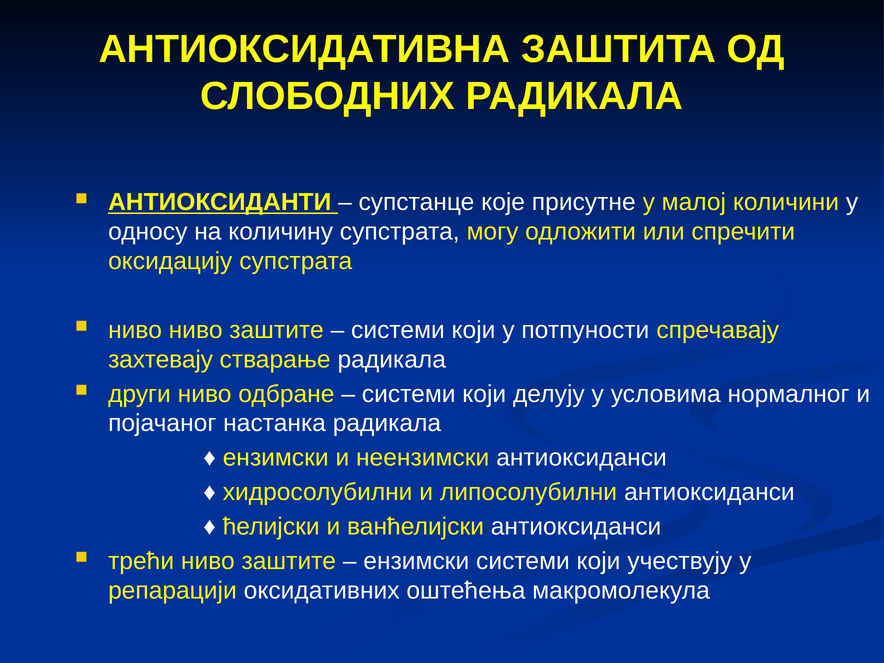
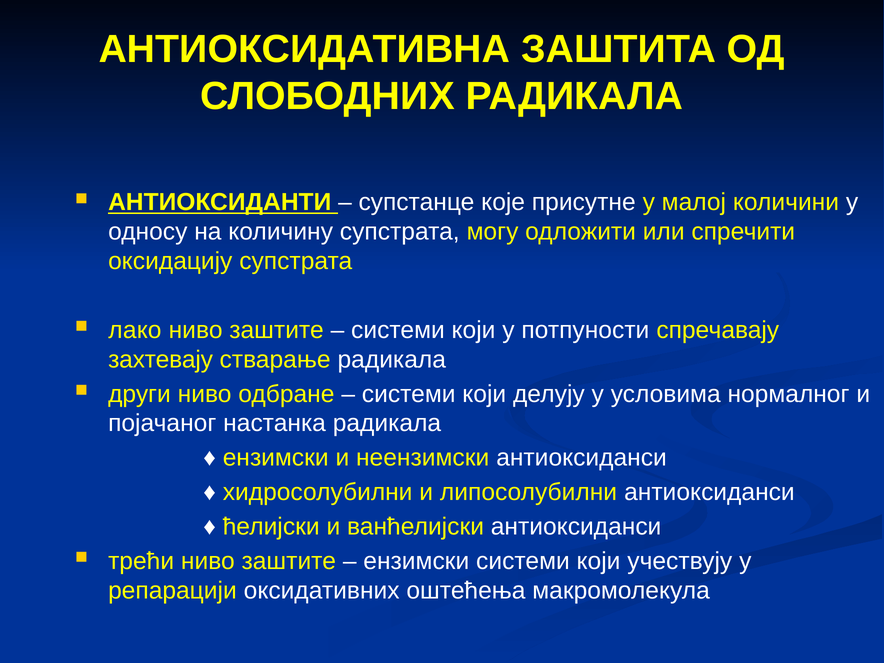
ниво: ниво -> лако (135, 330)
